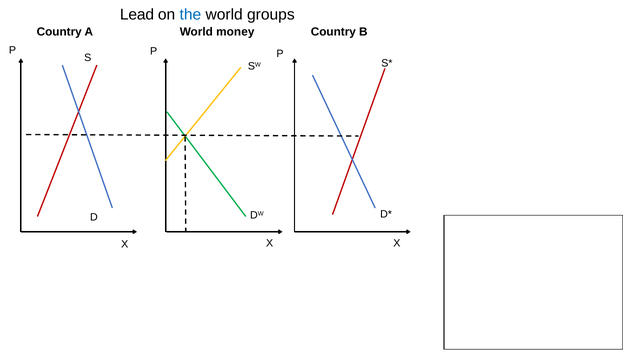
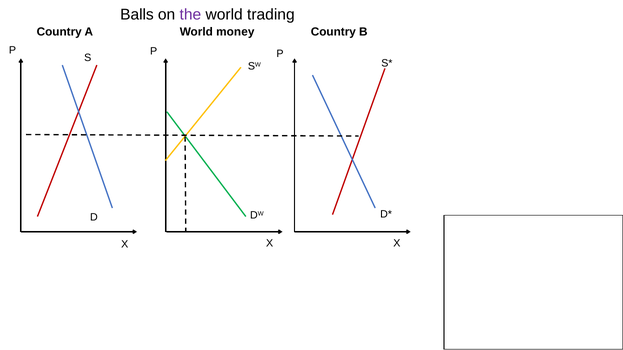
Lead: Lead -> Balls (137, 15)
the colour: blue -> purple (190, 15)
groups: groups -> trading (271, 15)
